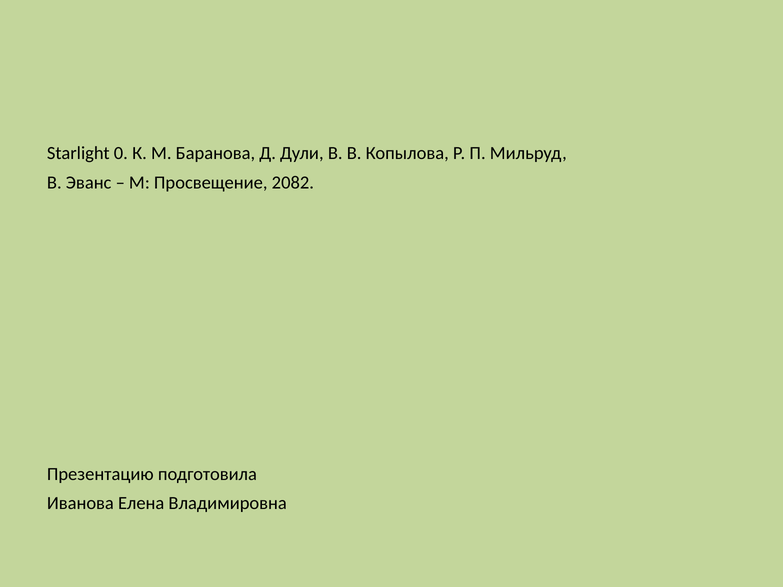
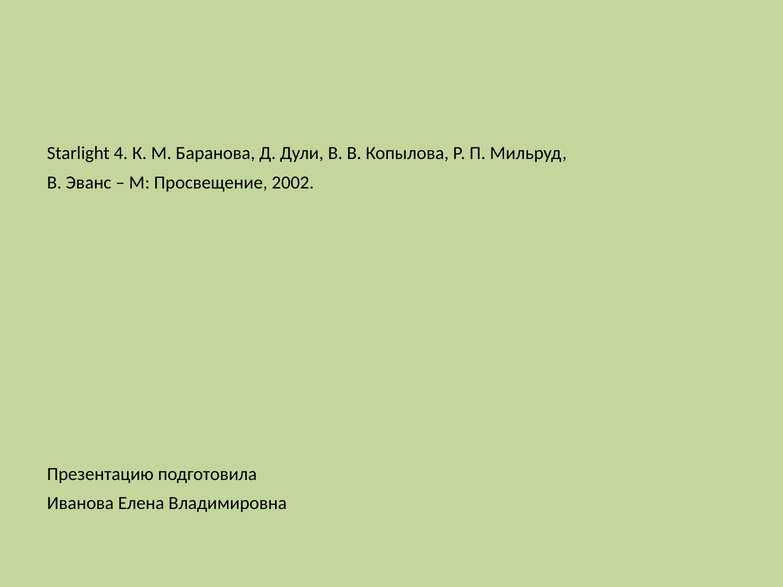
0: 0 -> 4 (121, 153)
2082: 2082 -> 2002 (293, 182)
